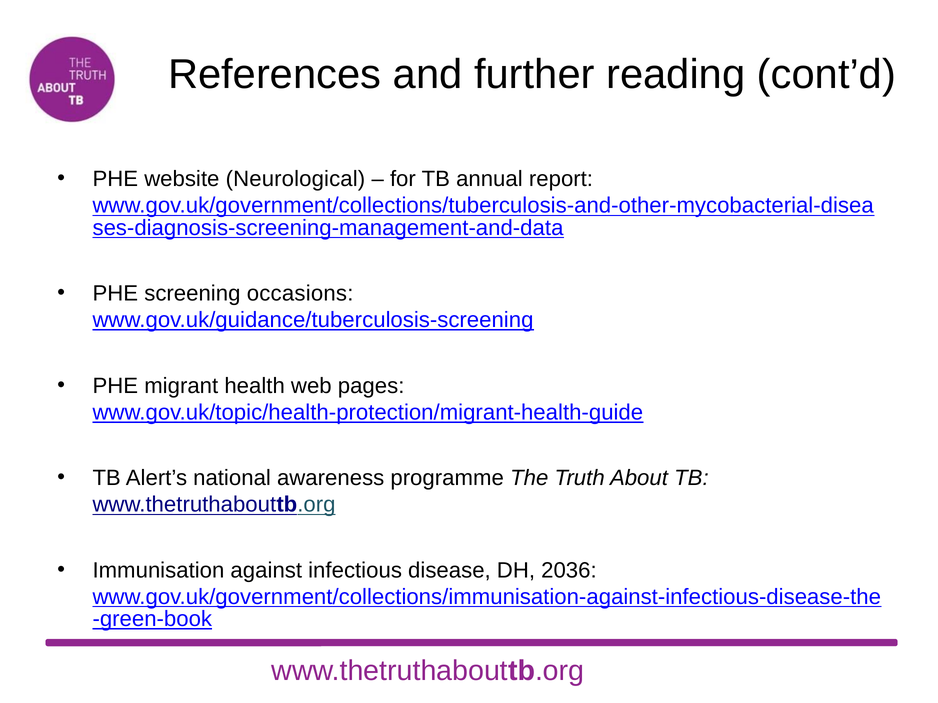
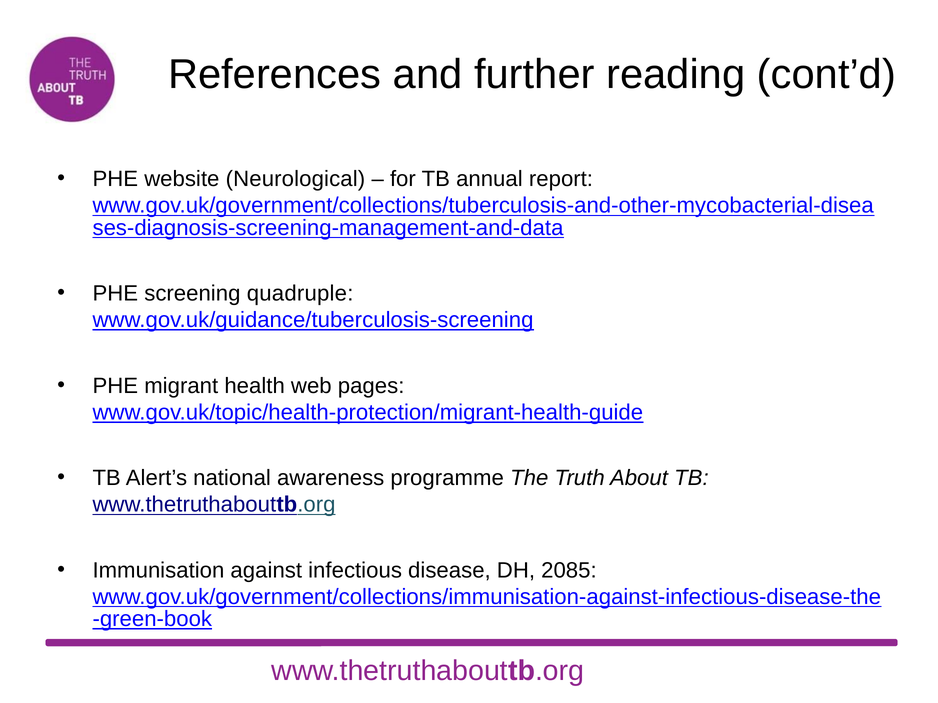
occasions: occasions -> quadruple (300, 294)
2036: 2036 -> 2085 (569, 571)
